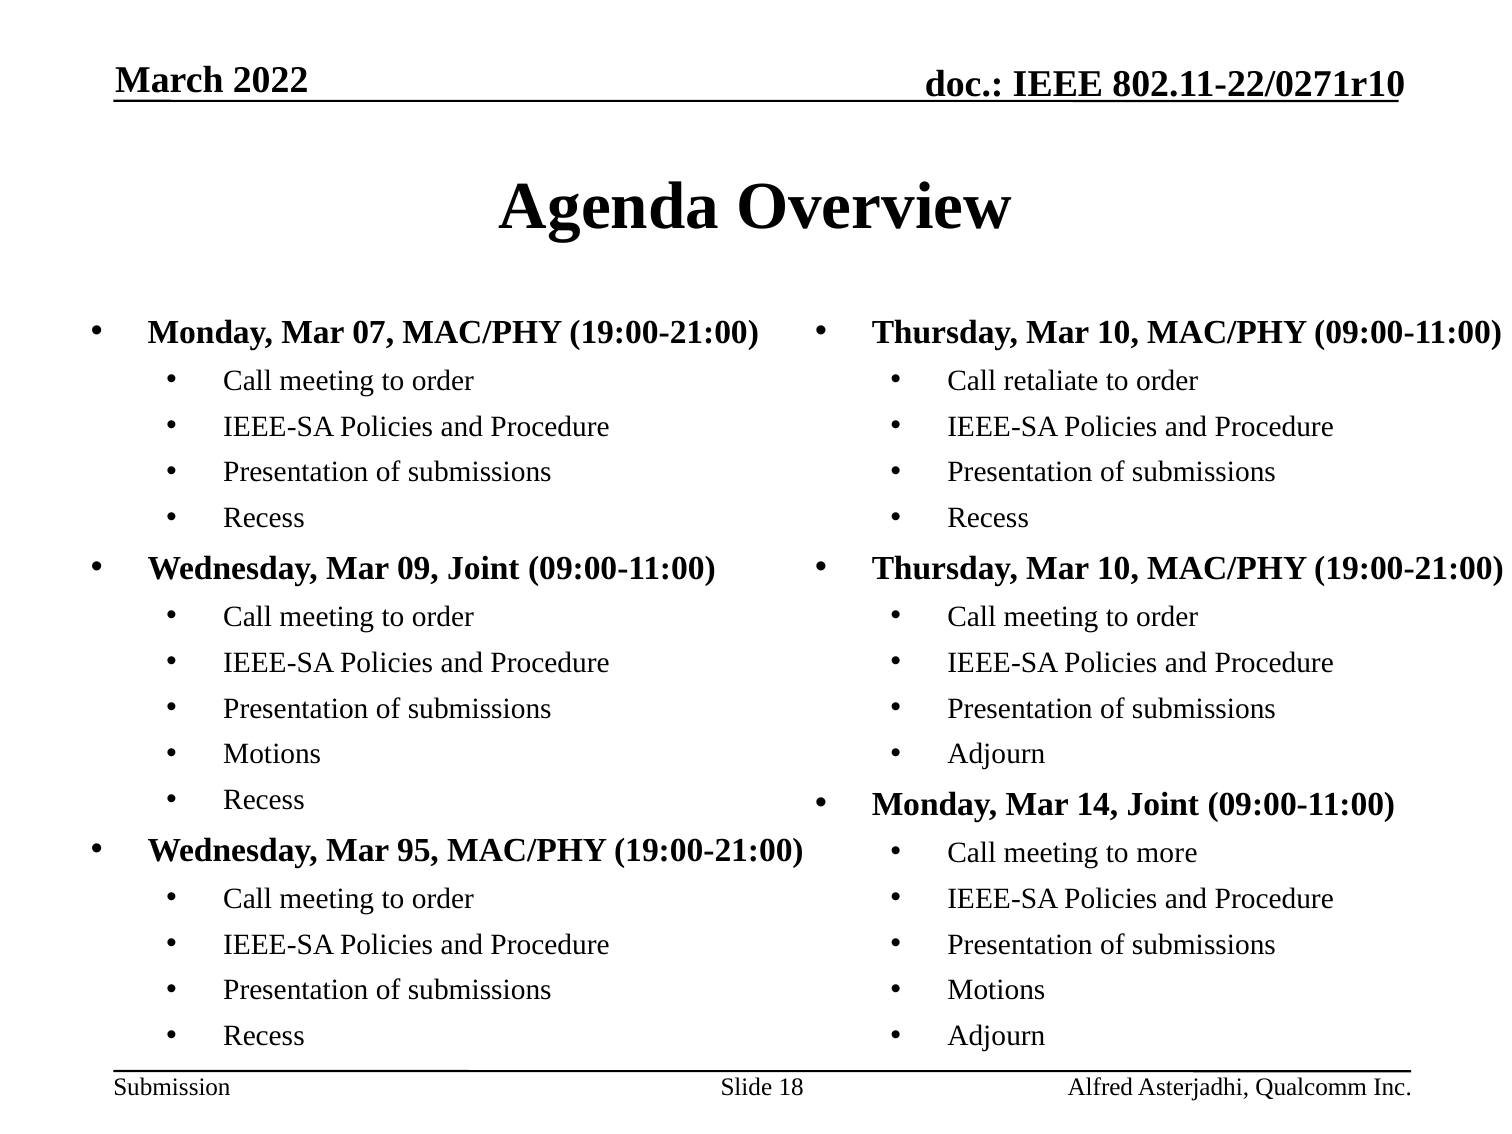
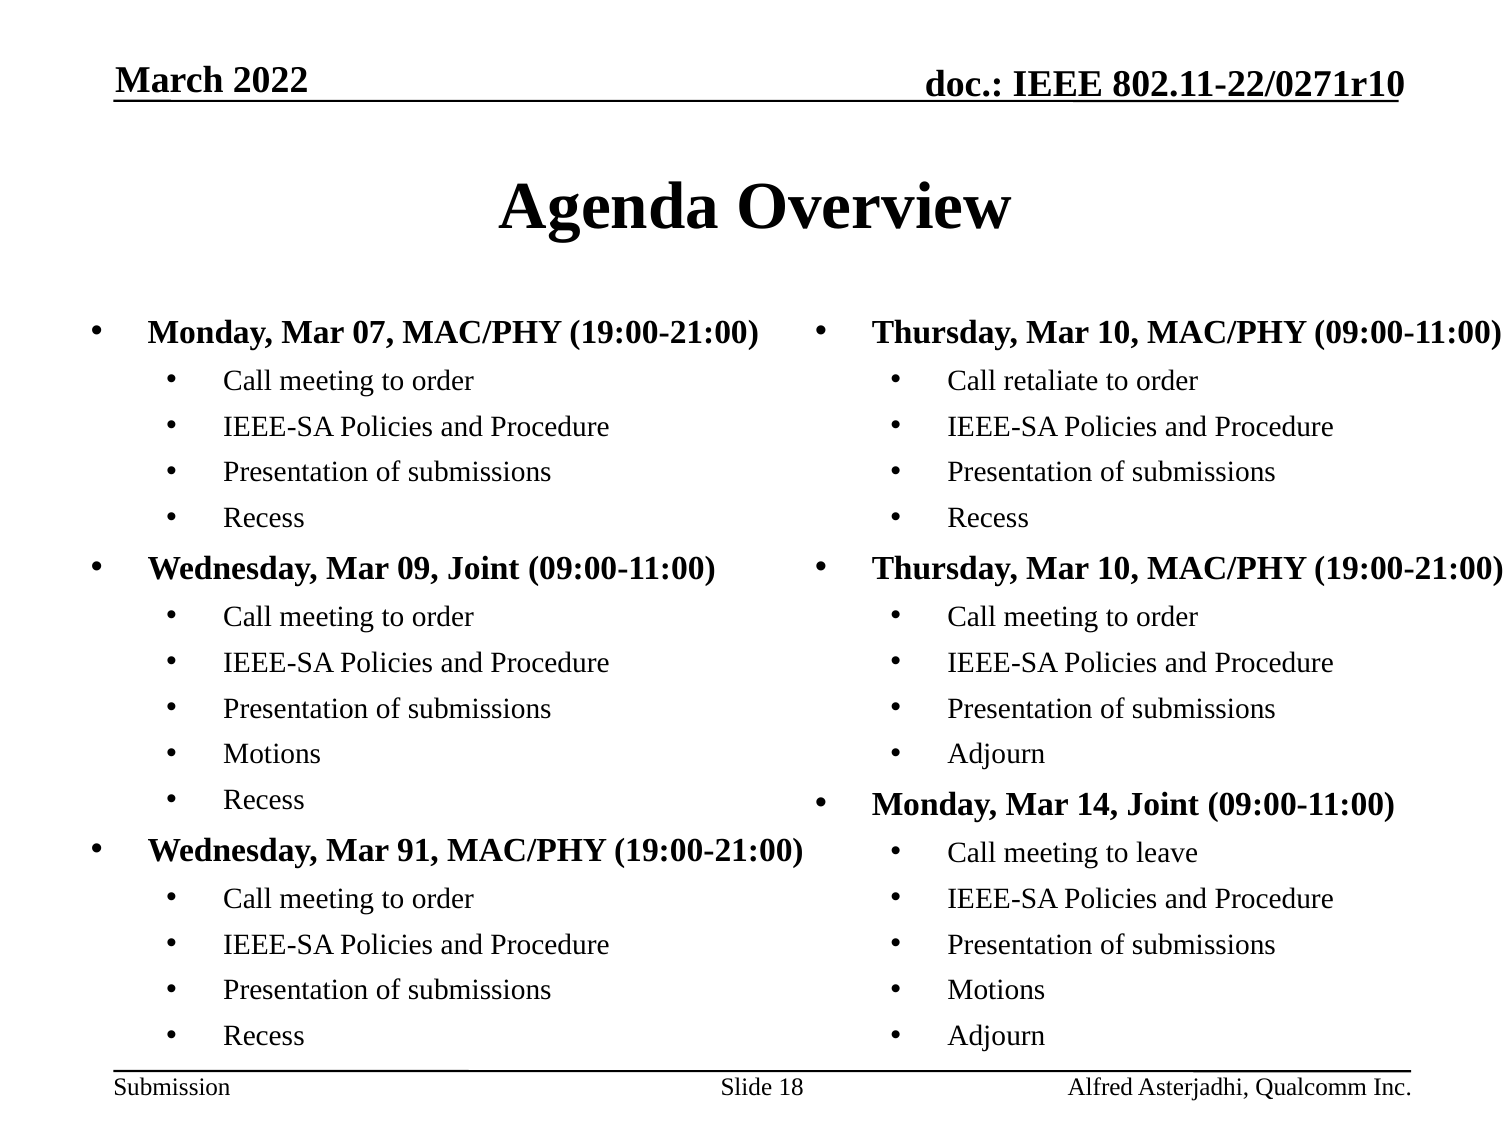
95: 95 -> 91 (418, 851)
more: more -> leave (1167, 853)
